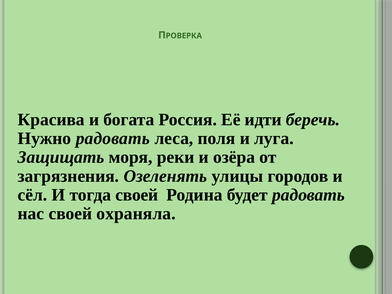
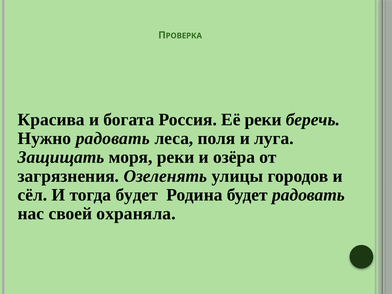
Её идти: идти -> реки (263, 120)
тогда своей: своей -> будет (137, 195)
